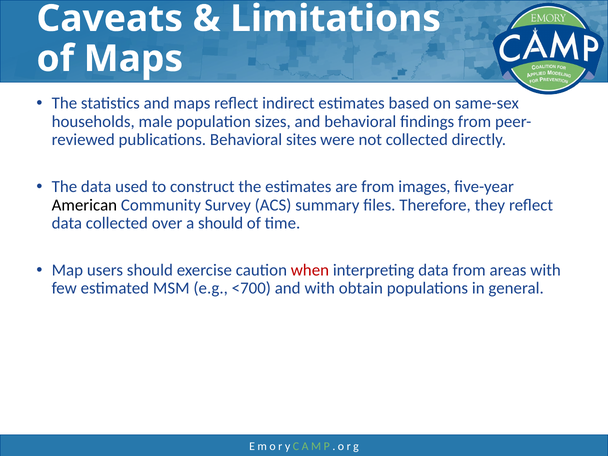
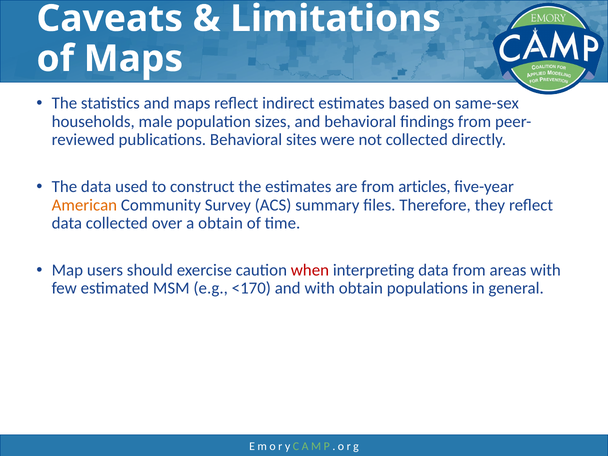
images: images -> articles (424, 187)
American colour: black -> orange (84, 205)
a should: should -> obtain (221, 223)
<700: <700 -> <170 (251, 288)
